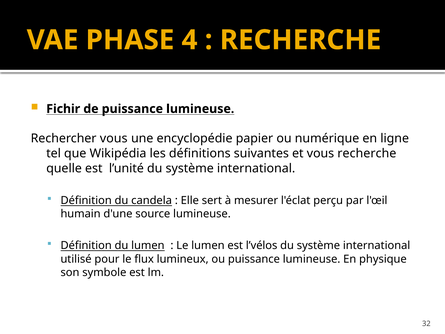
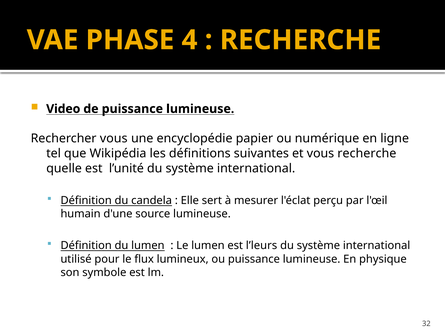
Fichir: Fichir -> Video (63, 109)
l’vélos: l’vélos -> l’leurs (262, 245)
